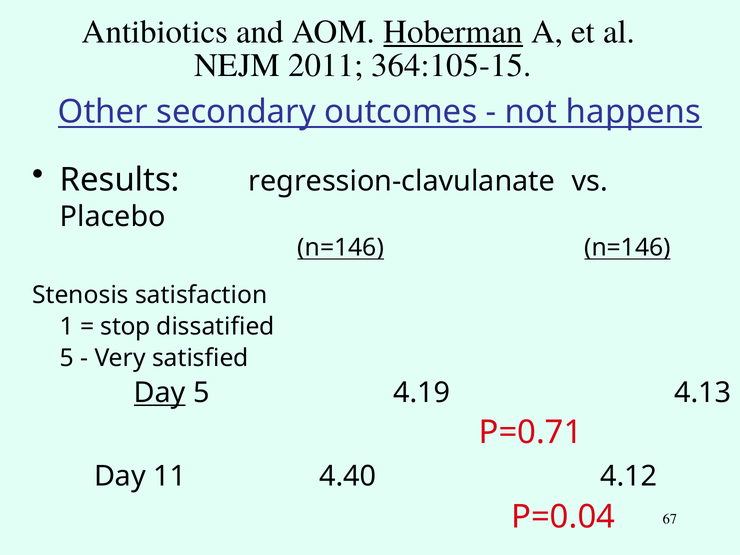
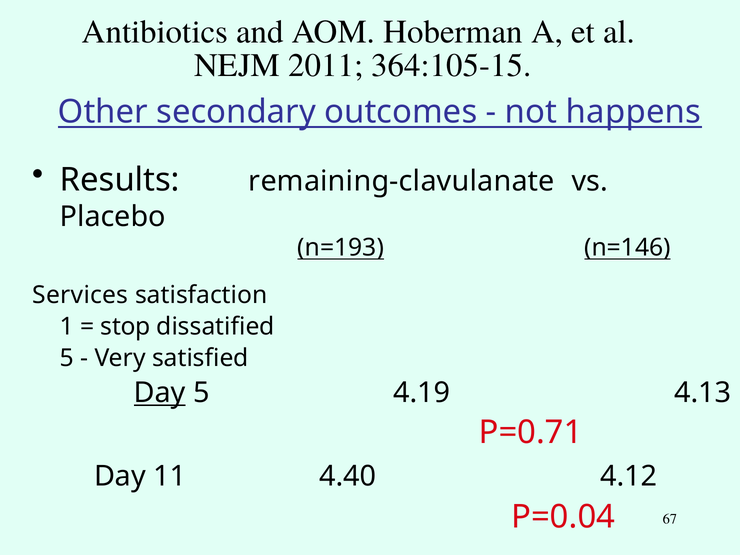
Hoberman underline: present -> none (453, 32)
regression-clavulanate: regression-clavulanate -> remaining-clavulanate (402, 181)
n=146: n=146 -> n=193 (341, 248)
Stenosis: Stenosis -> Services (80, 295)
